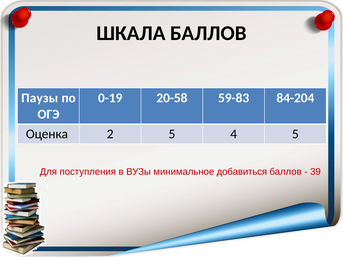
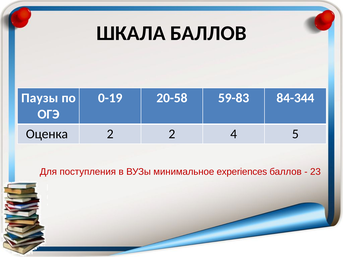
84-204: 84-204 -> 84-344 (295, 98)
2 5: 5 -> 2 (172, 134)
добавиться: добавиться -> experiences (242, 172)
39: 39 -> 23 (315, 172)
